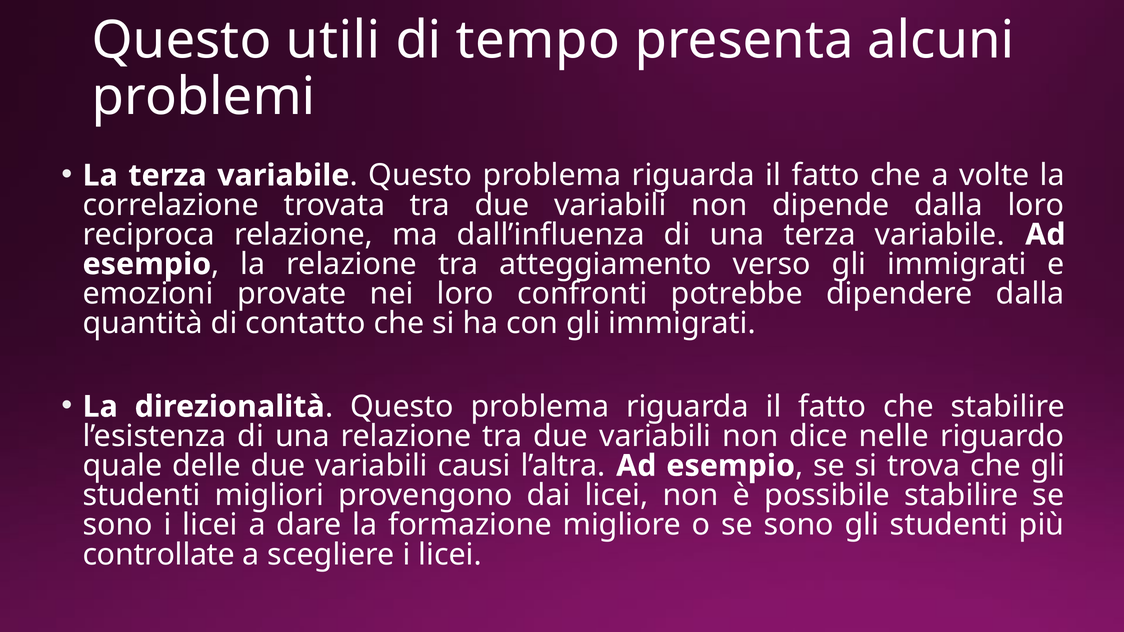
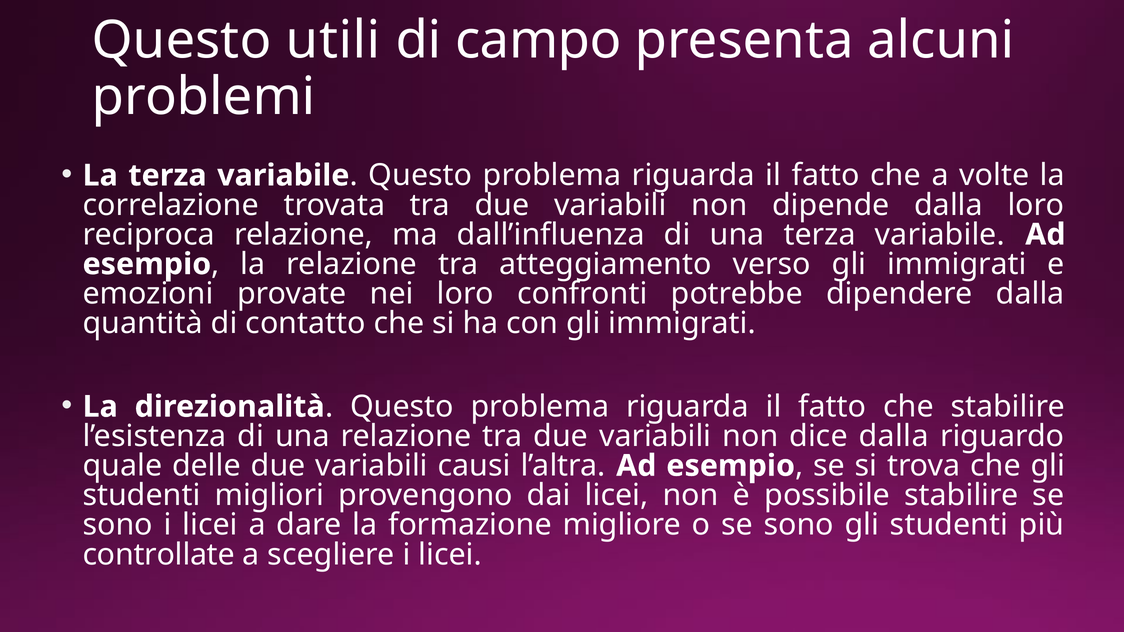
tempo: tempo -> campo (538, 40)
dice nelle: nelle -> dalla (894, 436)
